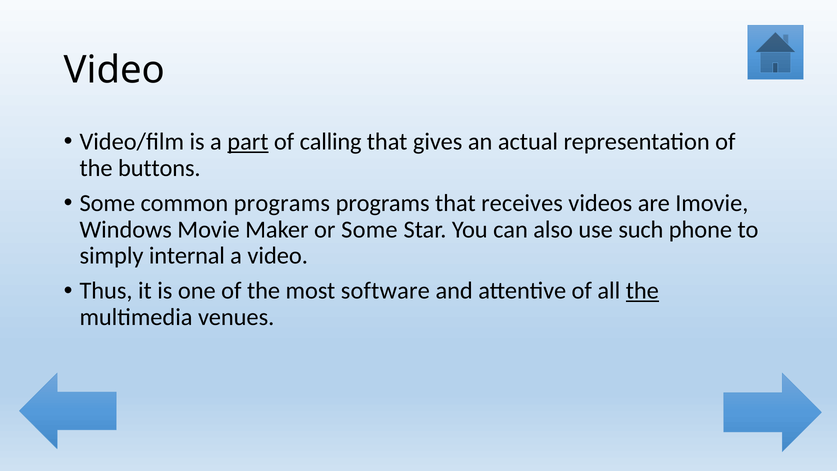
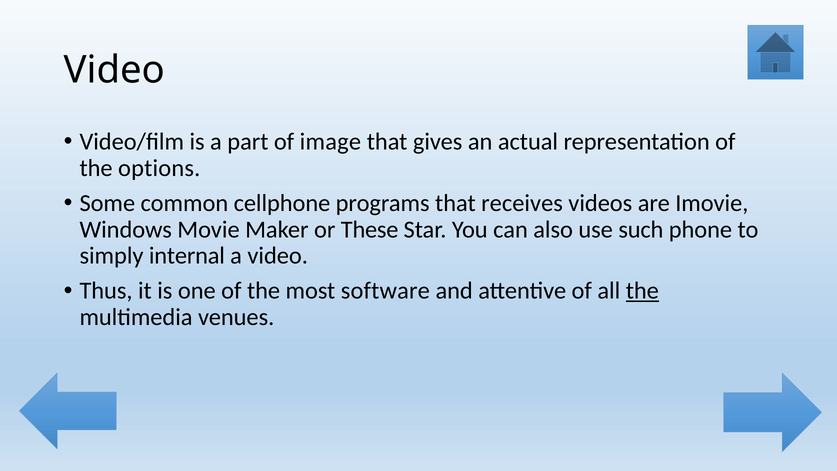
part underline: present -> none (248, 142)
calling: calling -> image (330, 142)
buttons: buttons -> options (159, 168)
common programs: programs -> cellphone (282, 203)
or Some: Some -> These (370, 229)
